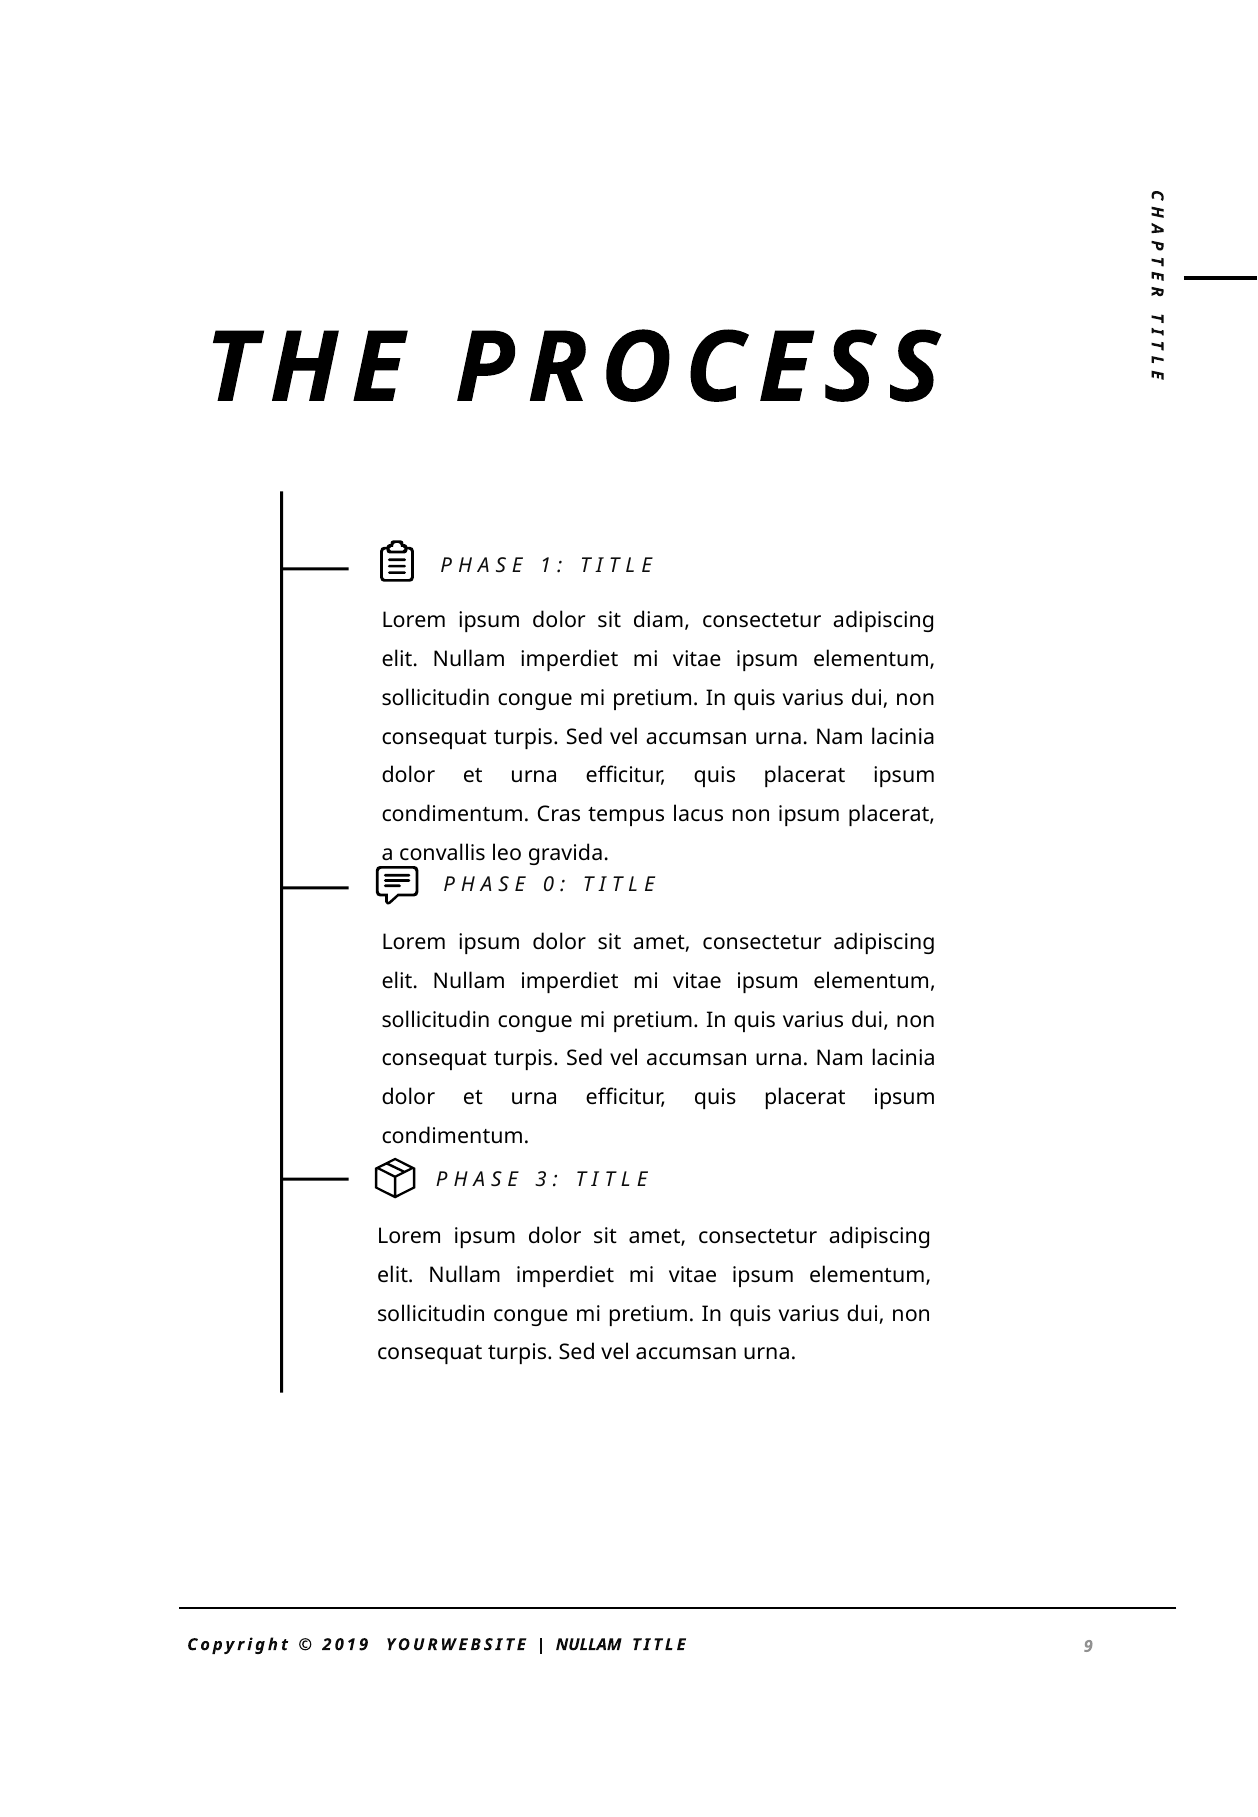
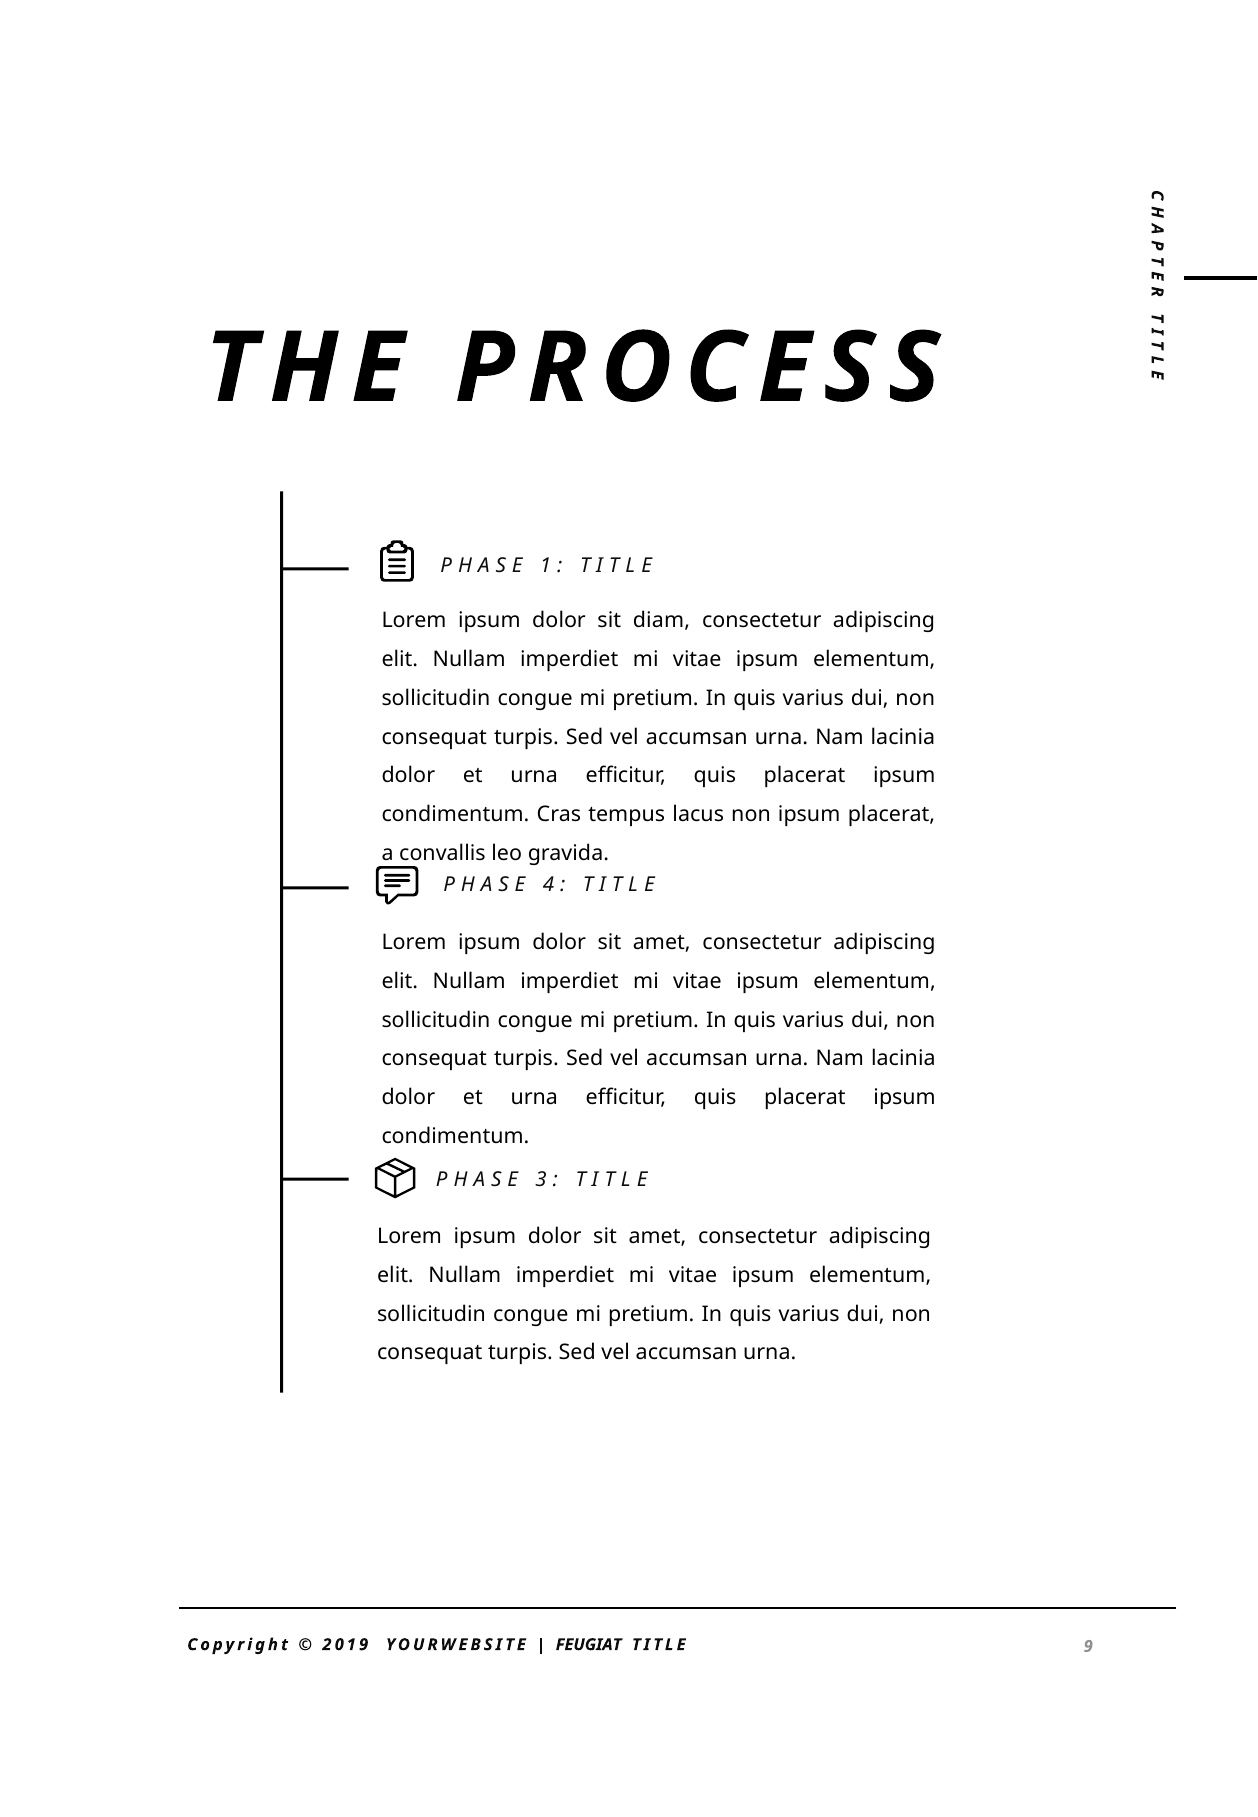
0: 0 -> 4 (548, 885)
NULLAM: NULLAM -> FEUGIAT (589, 1645)
